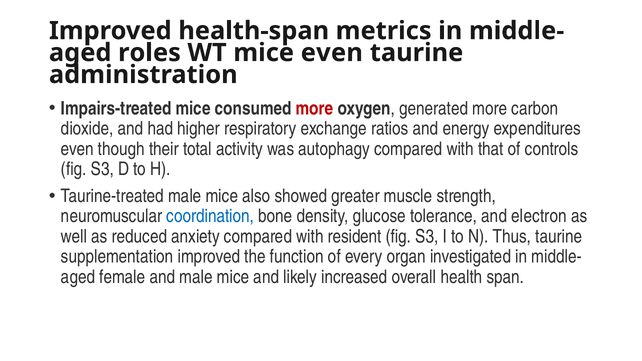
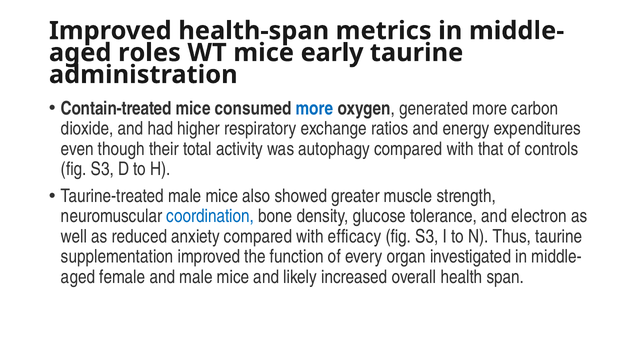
mice even: even -> early (332, 53)
Impairs-treated: Impairs-treated -> Contain-treated (116, 109)
more colour: red -> blue (315, 109)
resident: resident -> efficacy (355, 237)
